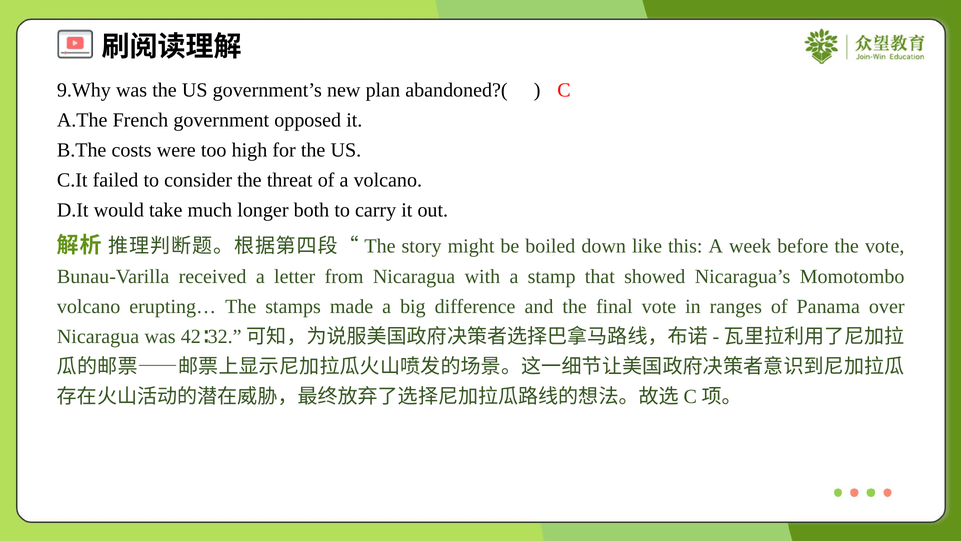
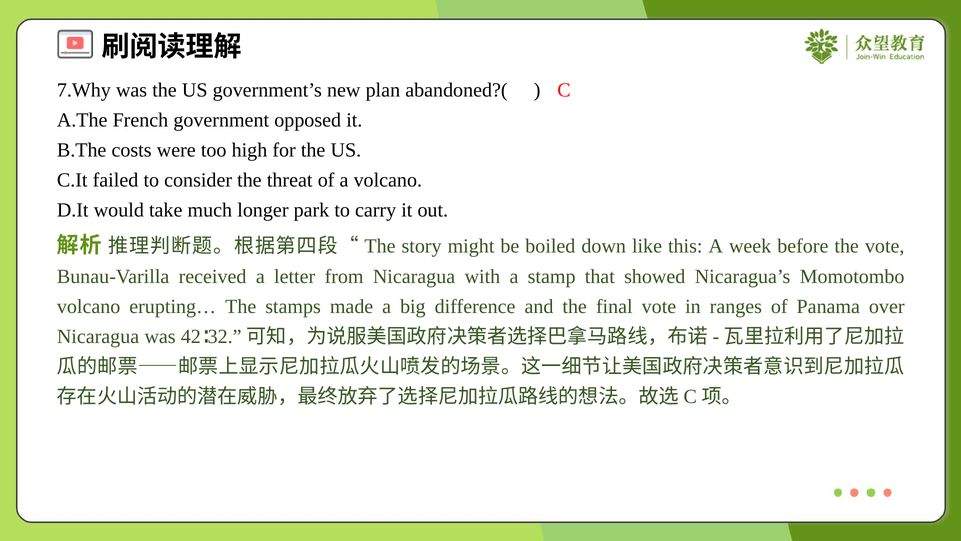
9.Why: 9.Why -> 7.Why (84, 90)
both: both -> park (311, 210)
